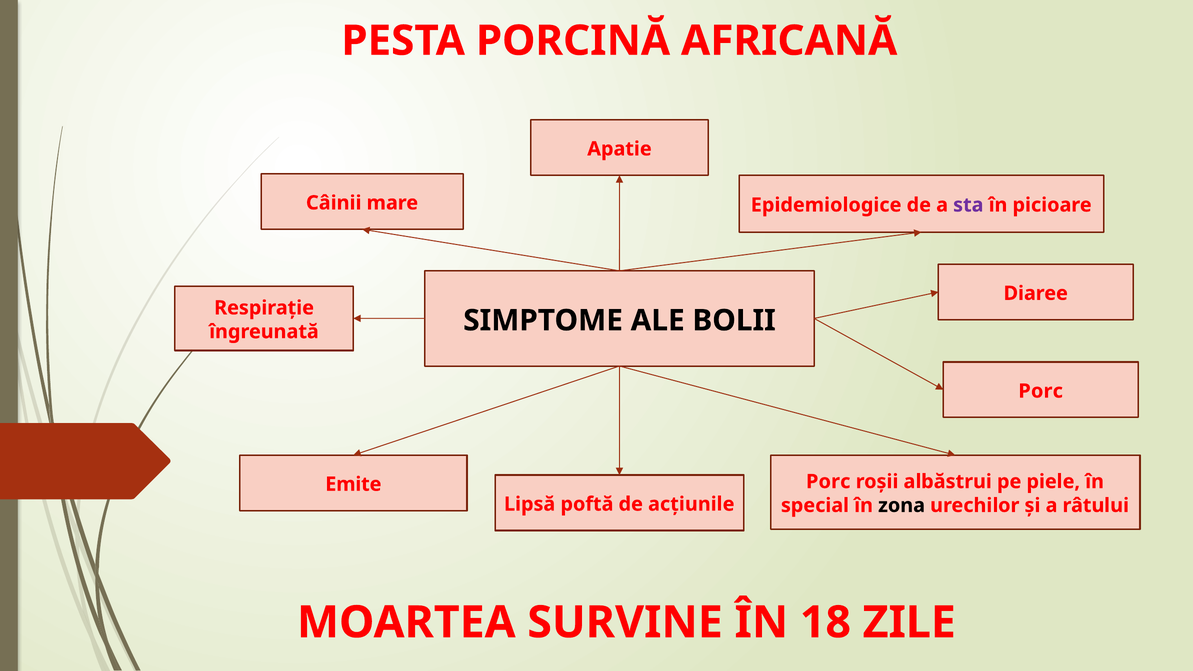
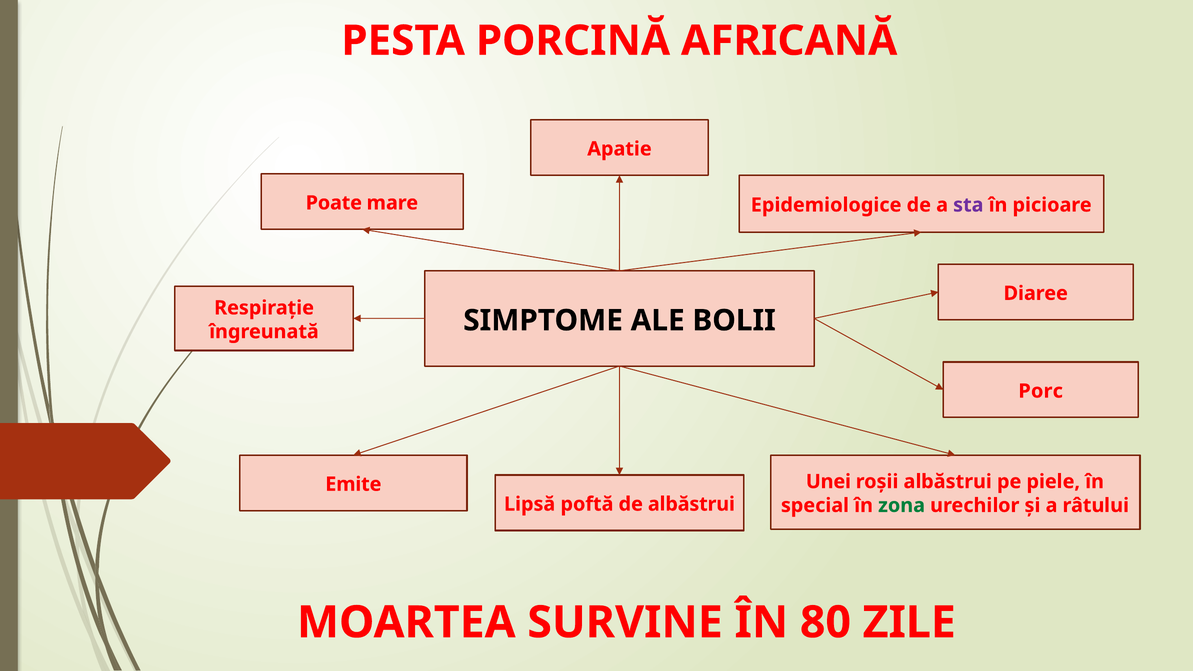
Câinii: Câinii -> Poate (334, 203)
Porc: Porc -> Unei (828, 482)
de acțiunile: acțiunile -> albăstrui (691, 504)
zona colour: black -> green (902, 505)
18: 18 -> 80 (825, 623)
